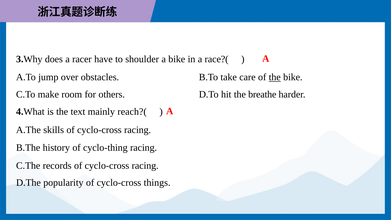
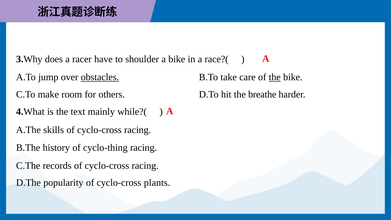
obstacles underline: none -> present (100, 77)
reach?(: reach?( -> while?( (132, 112)
things: things -> plants (157, 183)
